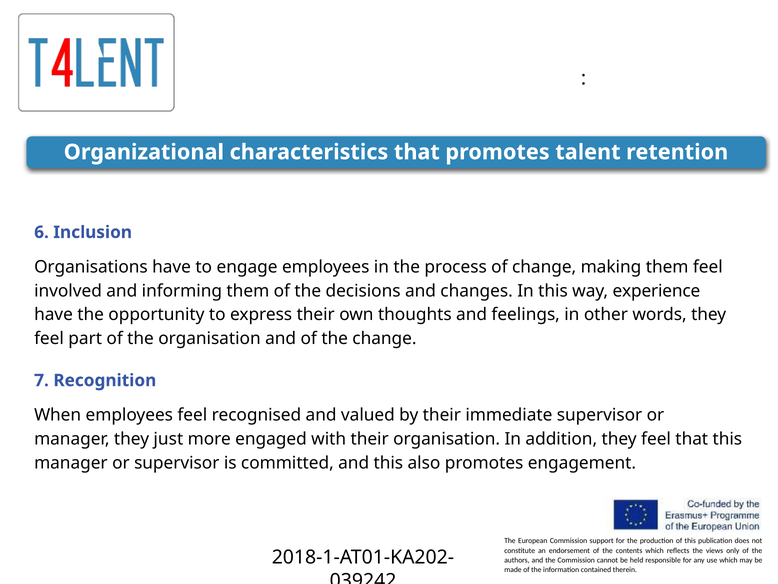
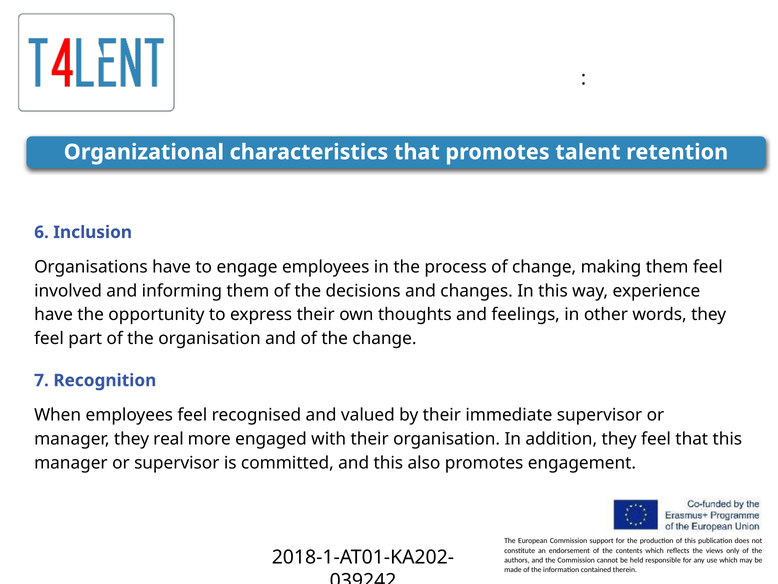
just: just -> real (168, 439)
